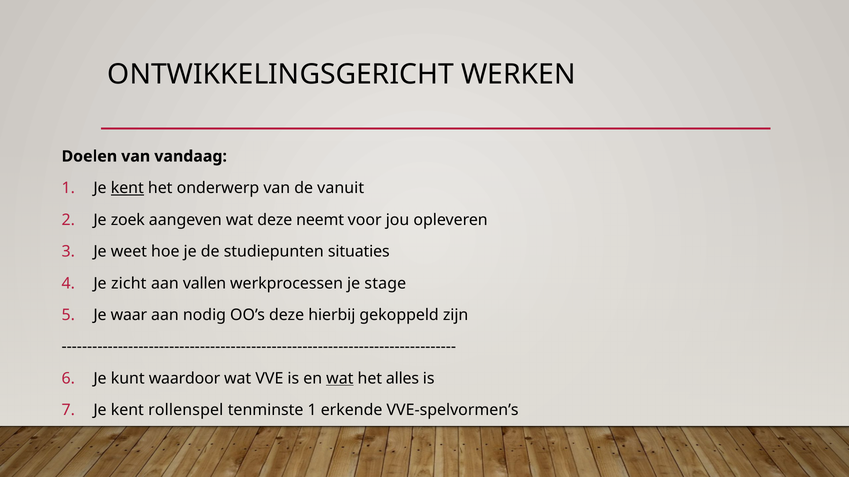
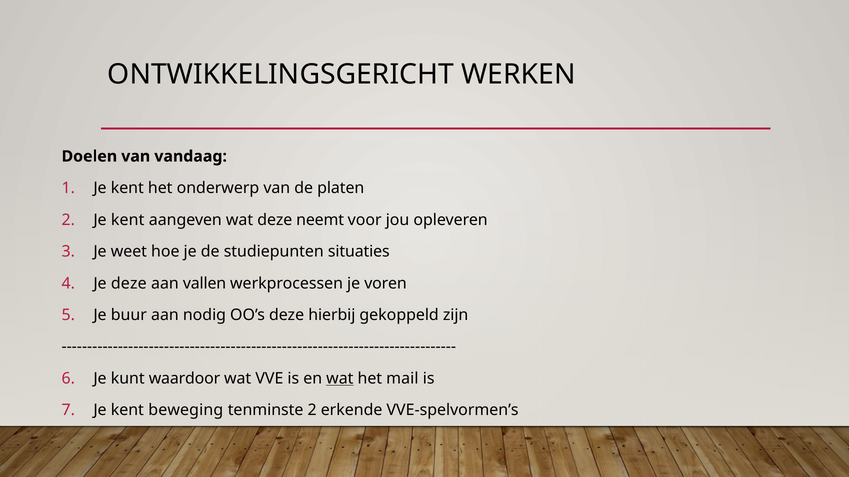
kent underline: present -> none (127, 188)
vanuit: vanuit -> platen (341, 188)
zoek: zoek -> kent (128, 220)
Je zicht: zicht -> deze (129, 284)
stage: stage -> voren (386, 284)
waar: waar -> buur (129, 315)
alles: alles -> mail (402, 379)
rollenspel: rollenspel -> beweging (186, 411)
tenminste 1: 1 -> 2 (312, 411)
